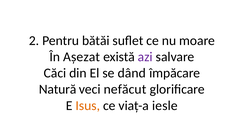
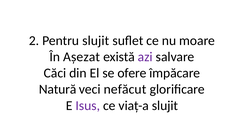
Pentru bătăi: bătăi -> slujit (96, 41)
dând: dând -> ofere (132, 73)
Isus colour: orange -> purple (88, 106)
viaț-a iesle: iesle -> slujit (165, 106)
